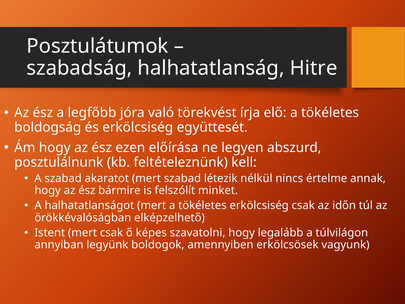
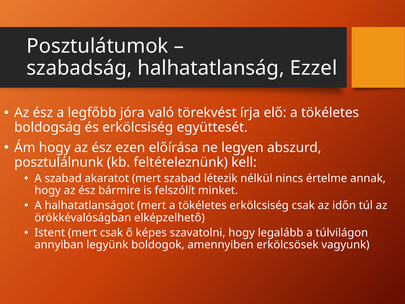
Hitre: Hitre -> Ezzel (314, 68)
